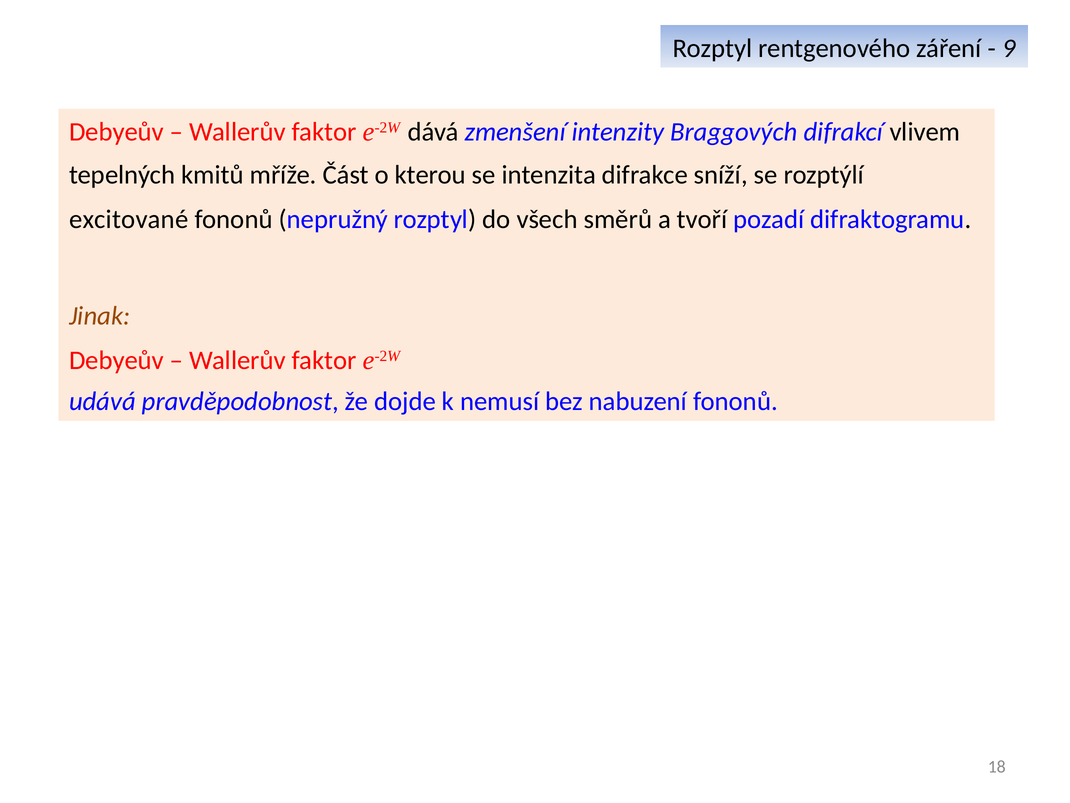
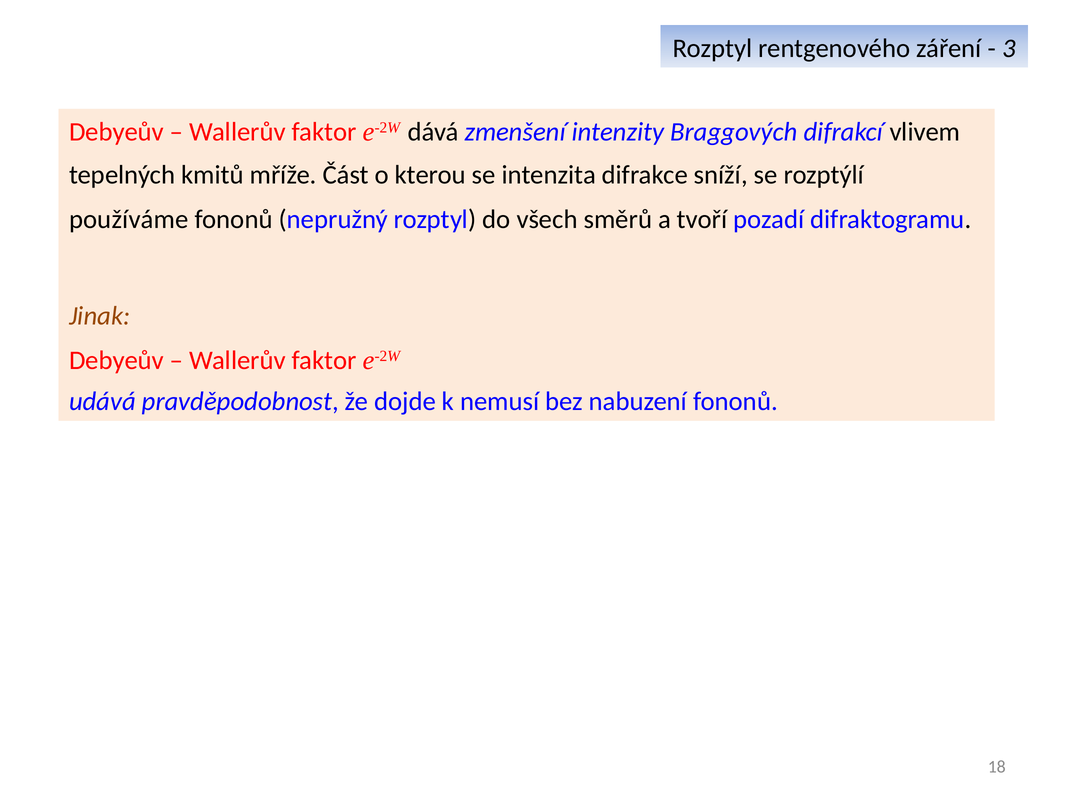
9: 9 -> 3 (1009, 48)
excitované: excitované -> používáme (129, 219)
